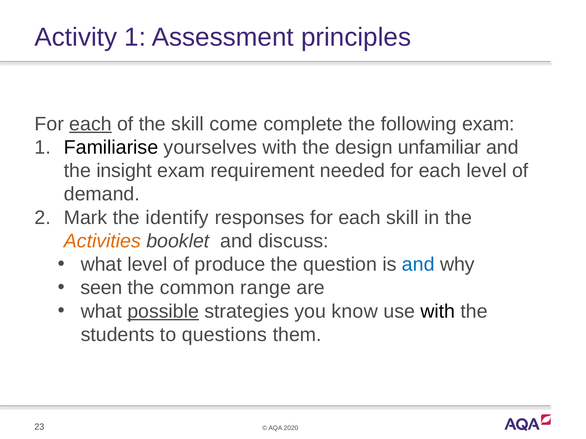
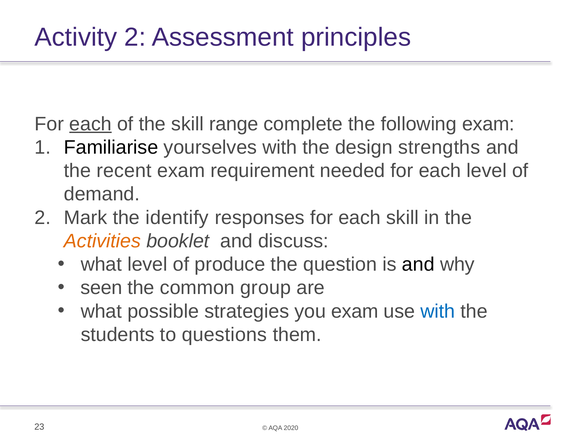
Activity 1: 1 -> 2 (135, 37)
come: come -> range (234, 124)
unfamiliar: unfamiliar -> strengths (439, 148)
insight: insight -> recent (124, 171)
and colour: blue -> black (418, 265)
range: range -> group (266, 288)
possible underline: present -> none (163, 312)
you know: know -> exam (355, 312)
with colour: black -> blue (438, 312)
